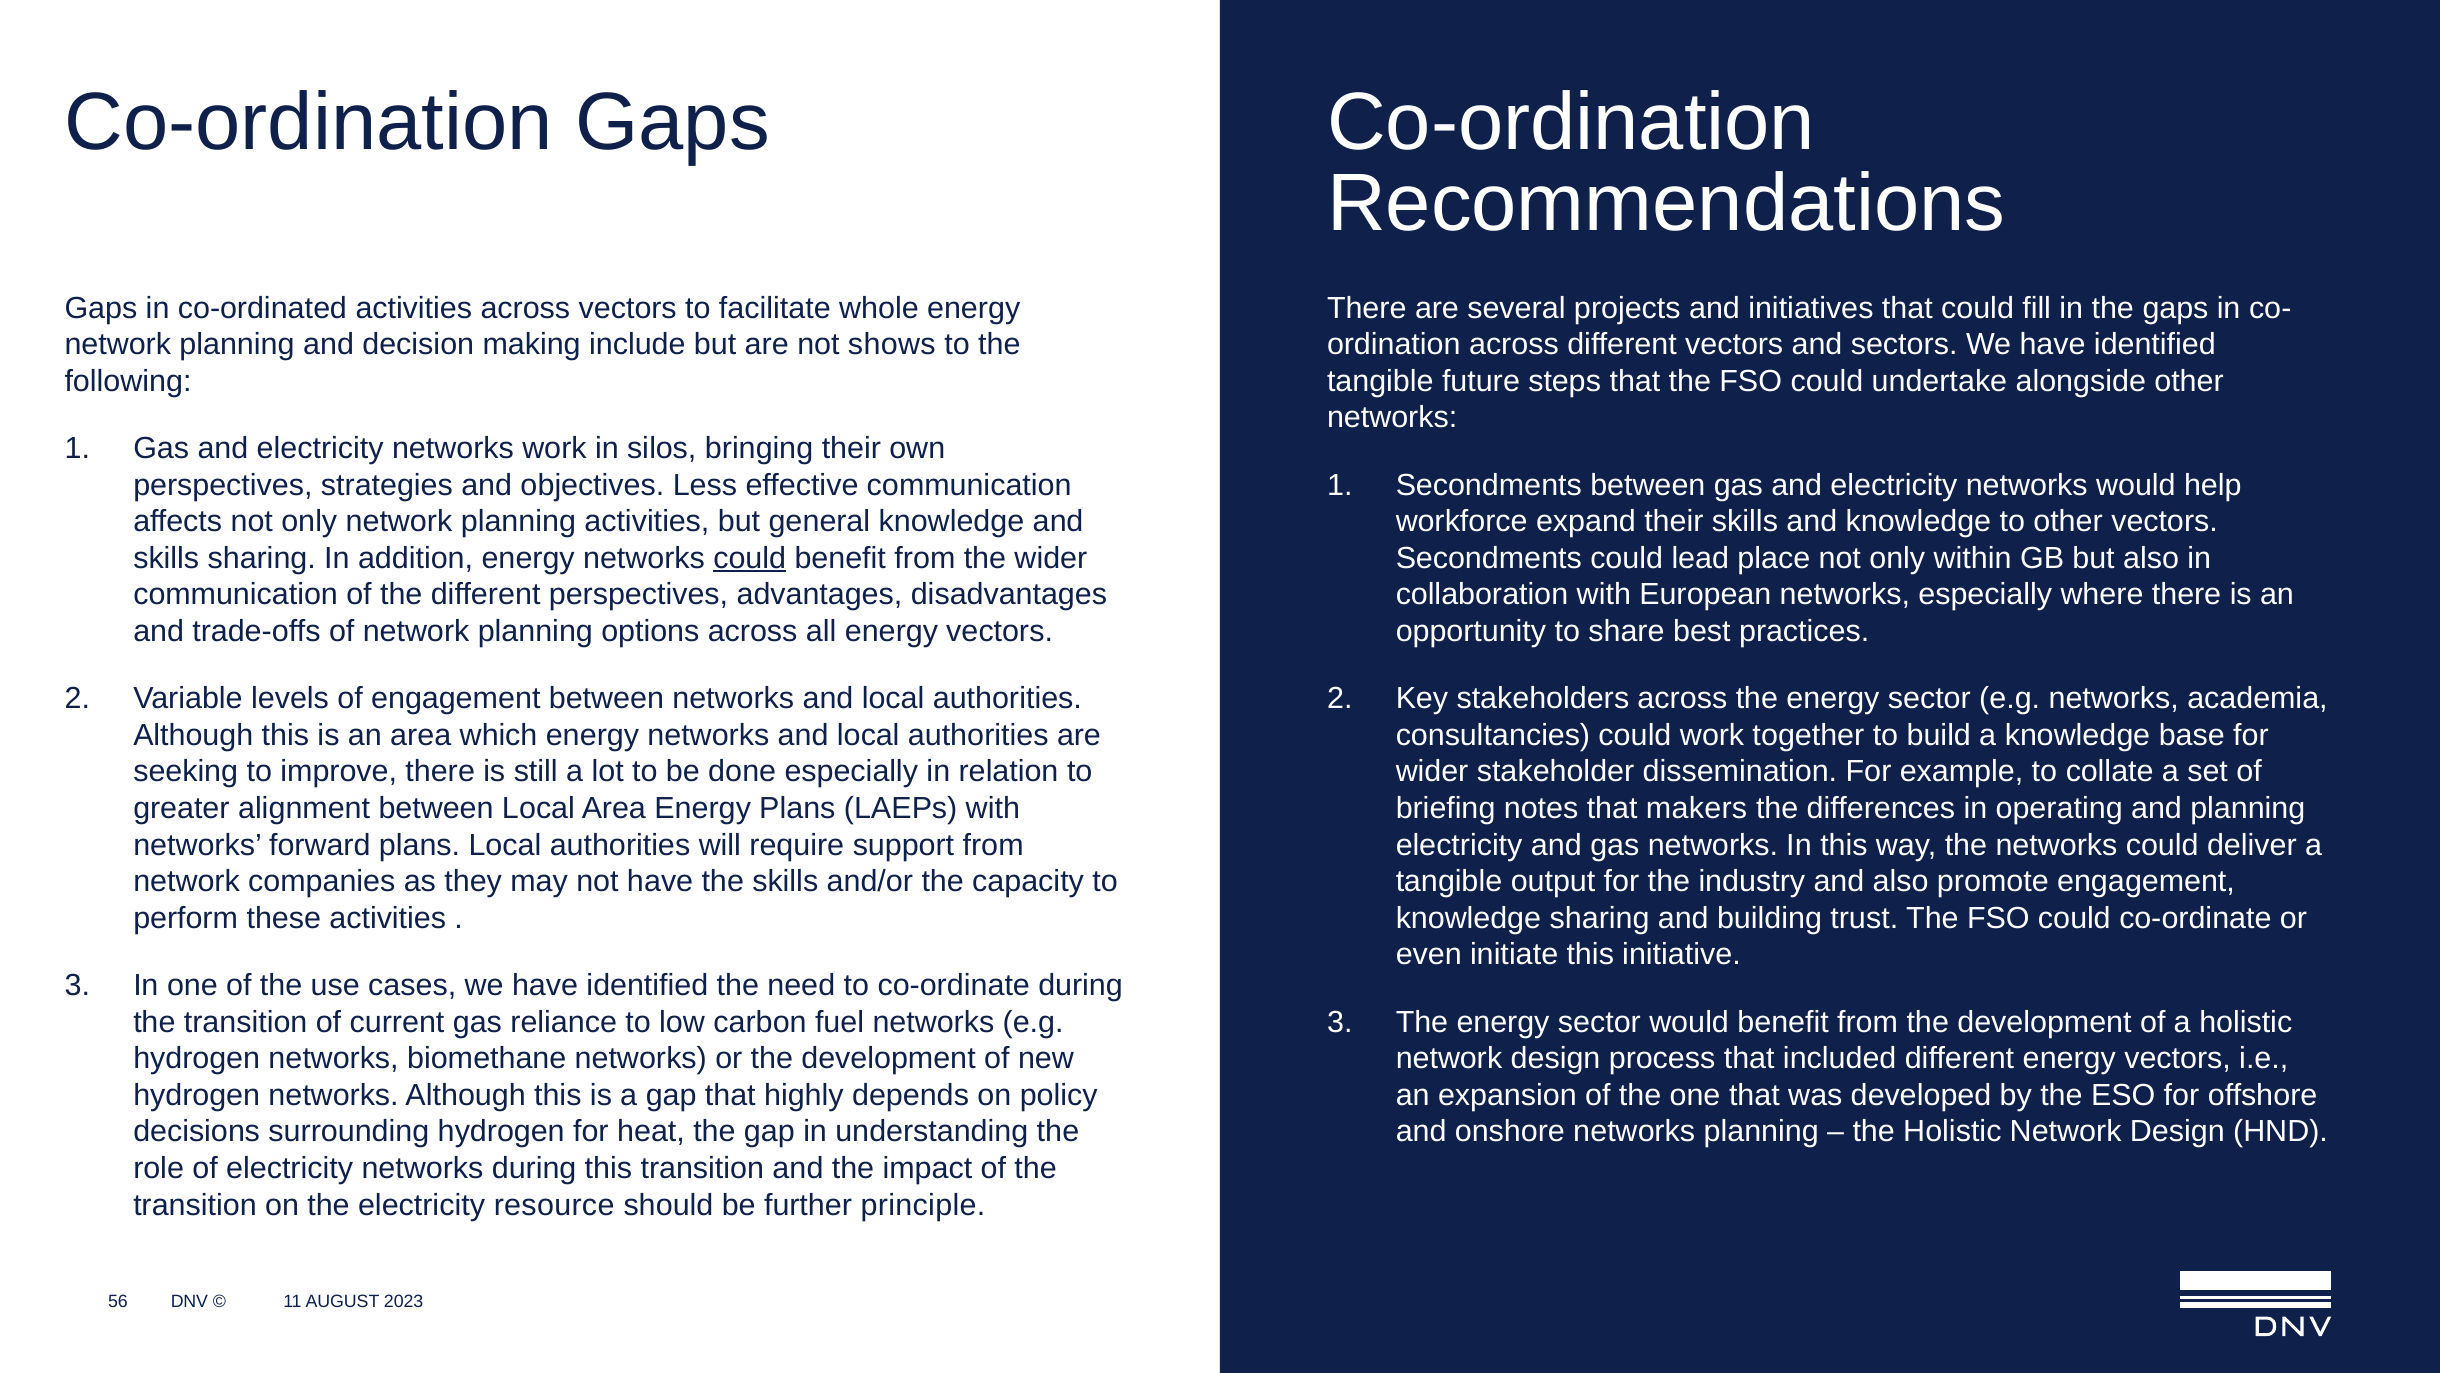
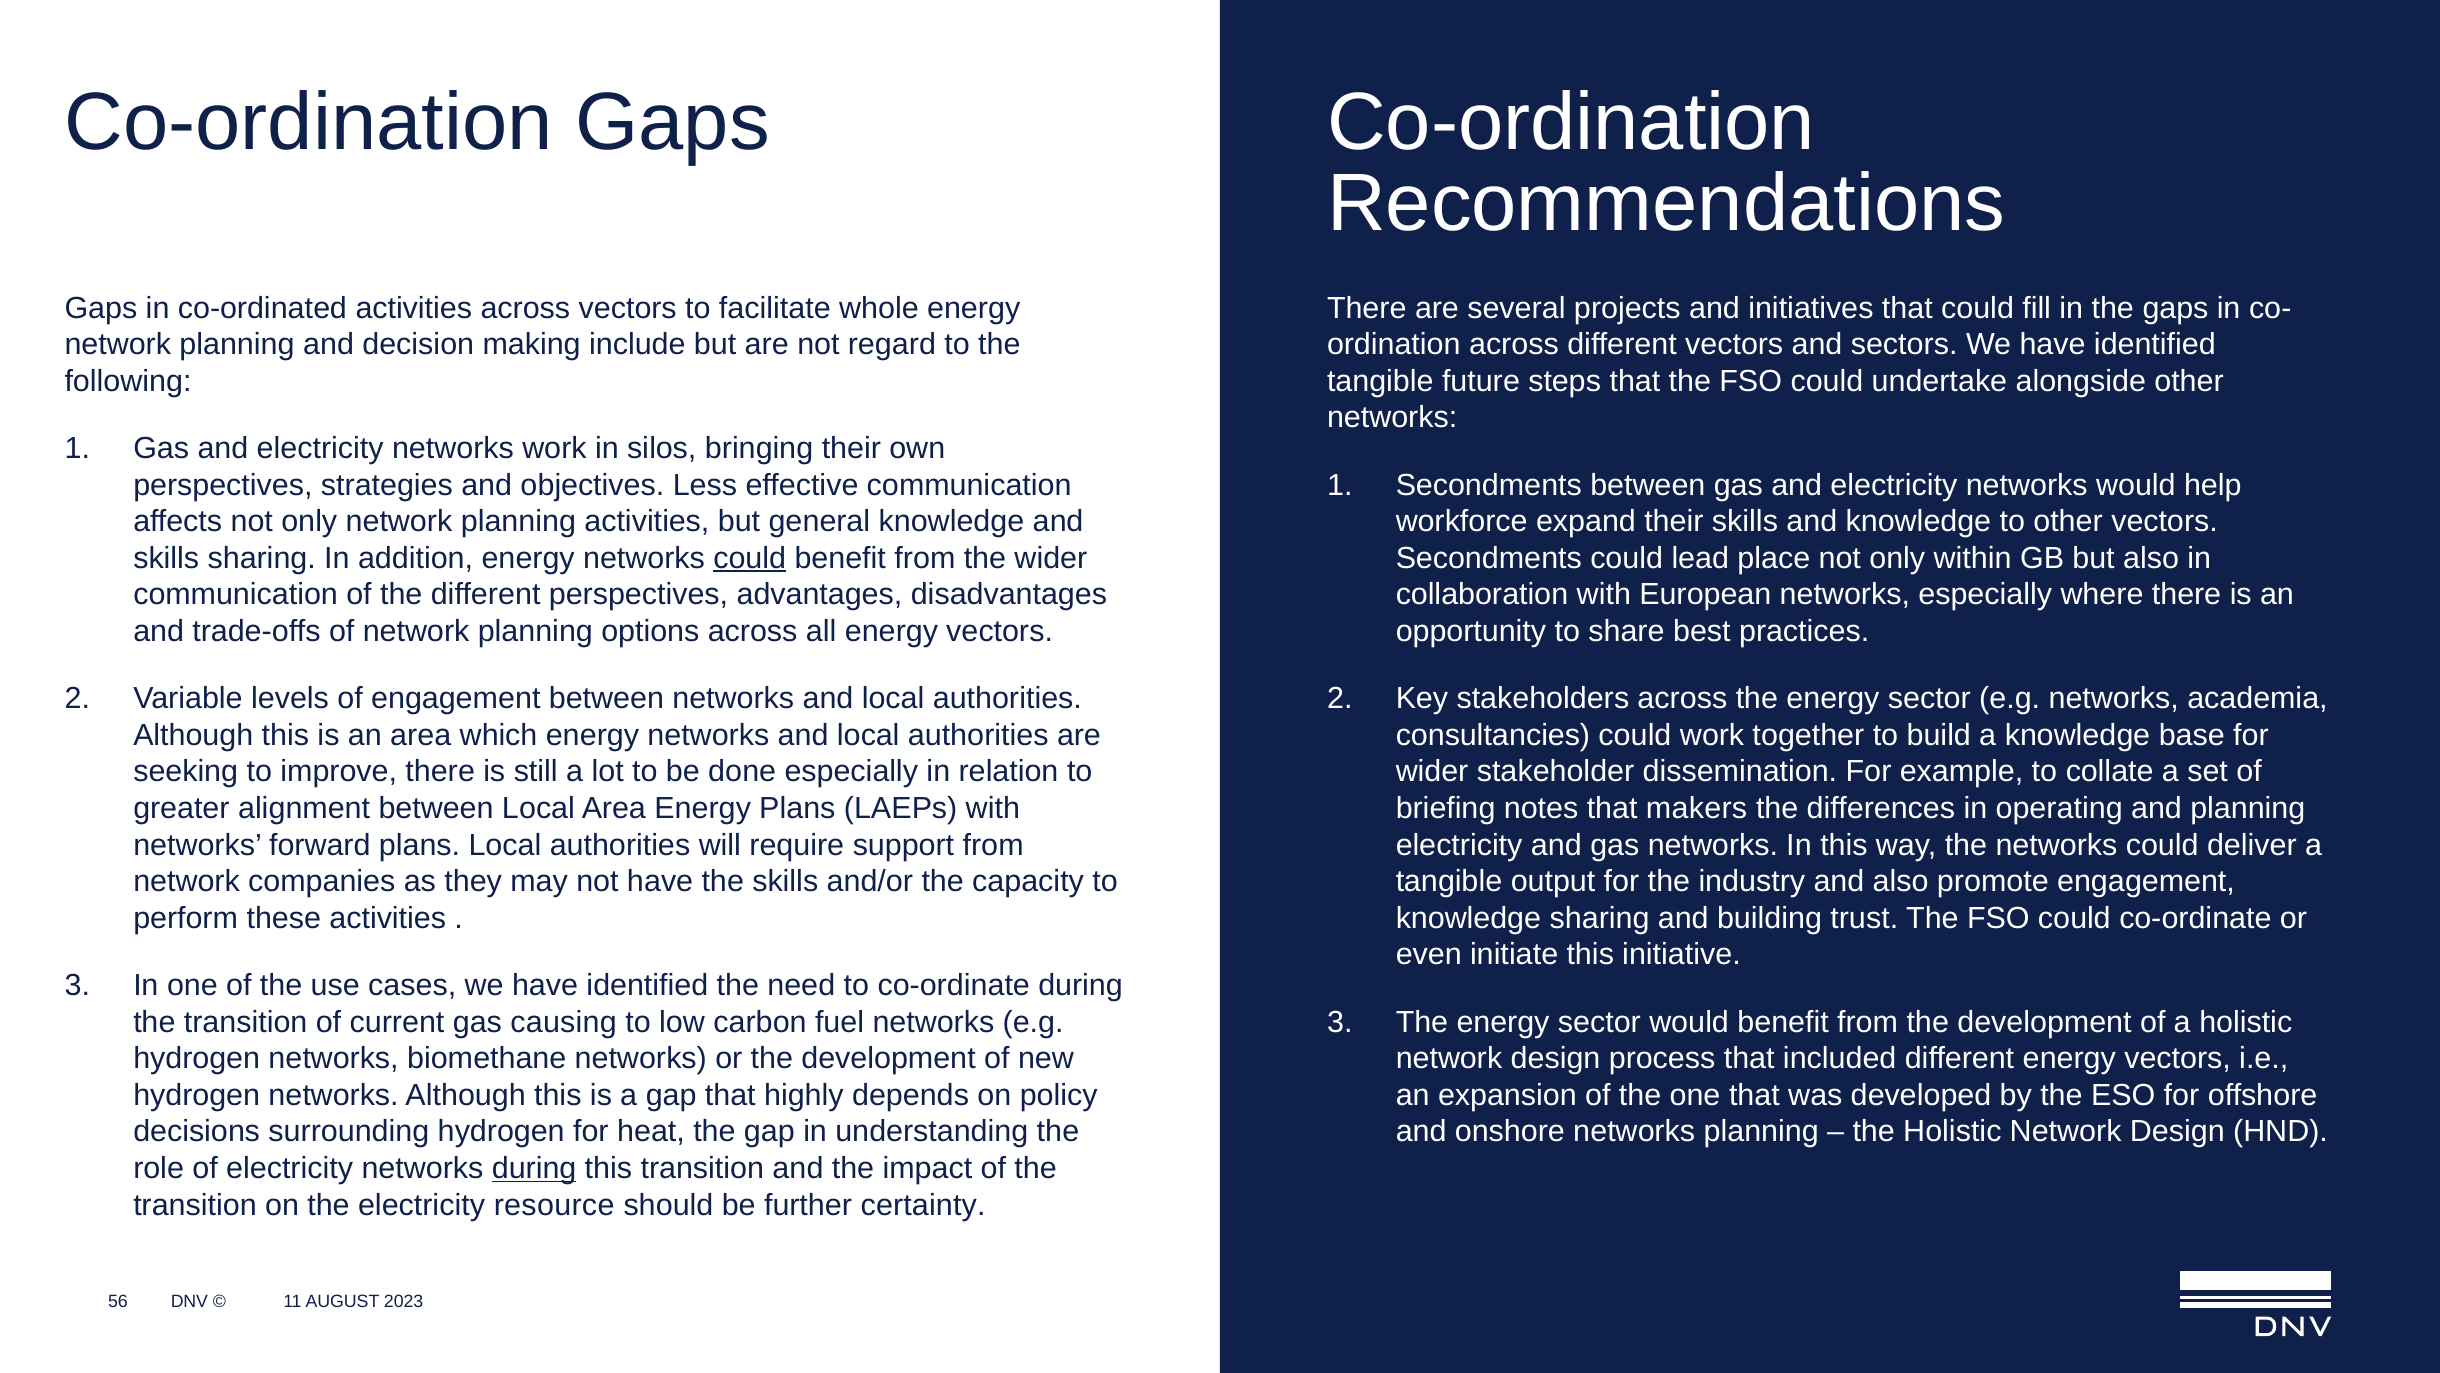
shows: shows -> regard (892, 345)
reliance: reliance -> causing (564, 1022)
during underline: none -> present (534, 1168)
principle: principle -> certainty (923, 1205)
